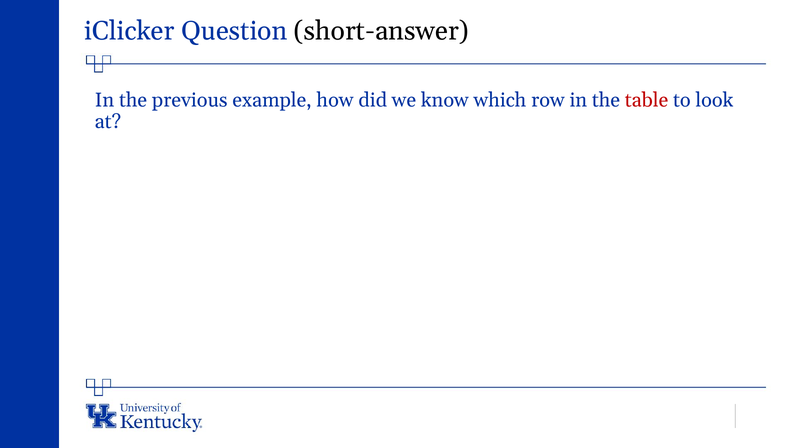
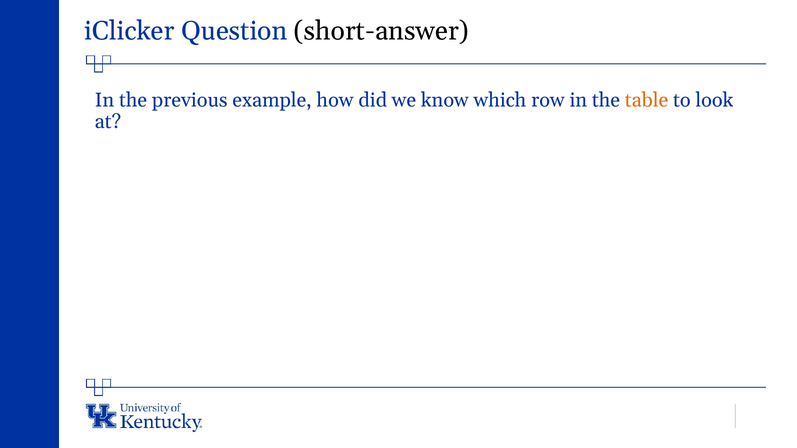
table colour: red -> orange (647, 100)
